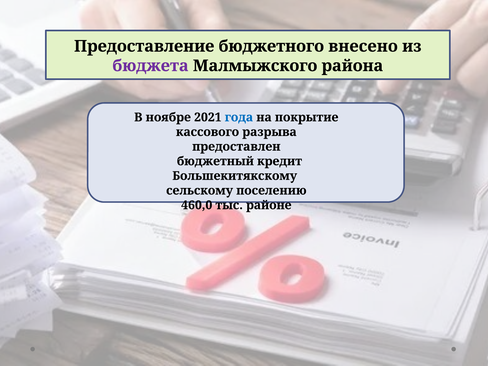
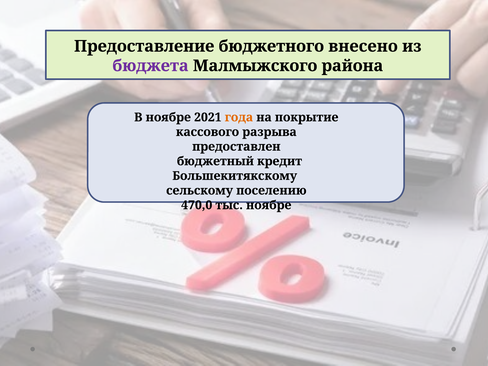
года colour: blue -> orange (239, 117)
460,0: 460,0 -> 470,0 (197, 205)
тыс районе: районе -> ноябре (269, 205)
